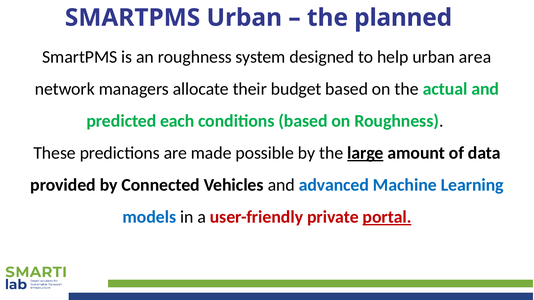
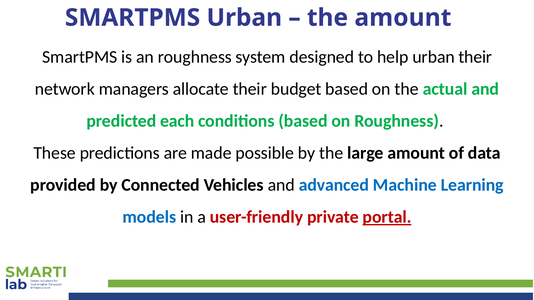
the planned: planned -> amount (403, 18)
urban area: area -> their (475, 57)
large underline: present -> none (365, 153)
